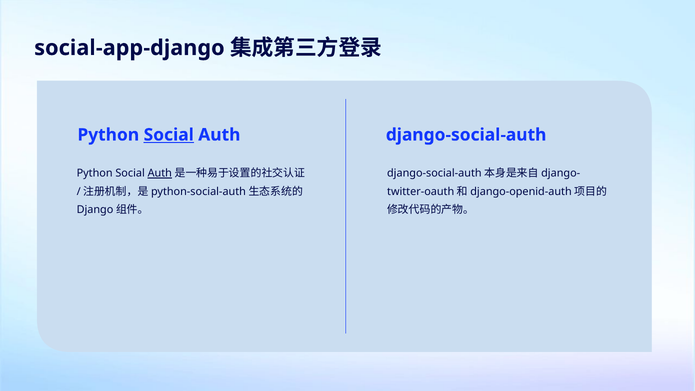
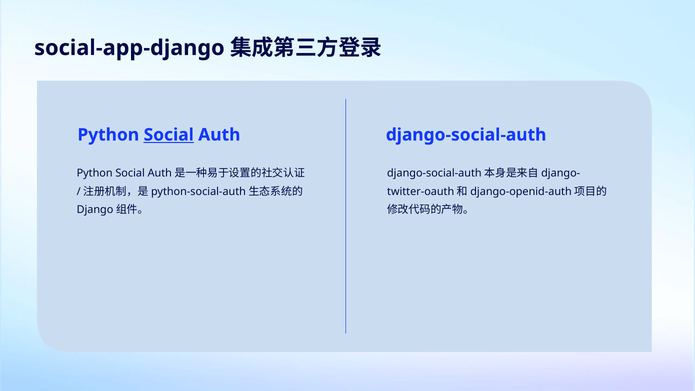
Auth underline: present -> none (160, 173)
